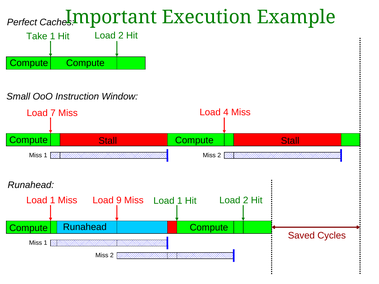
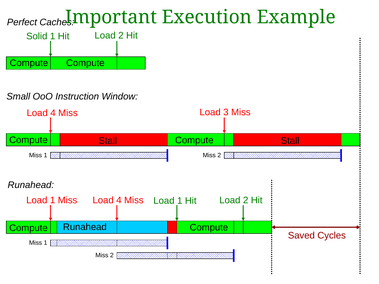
Take: Take -> Solid (37, 36)
4: 4 -> 3 (226, 112)
7: 7 -> 4 (53, 113)
9: 9 -> 4 (119, 200)
